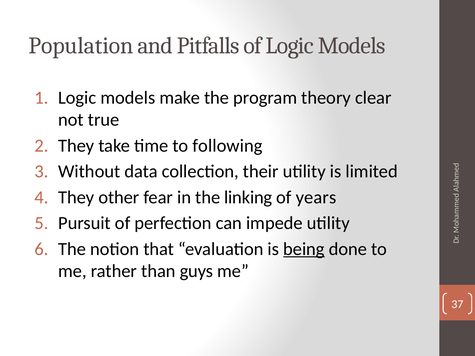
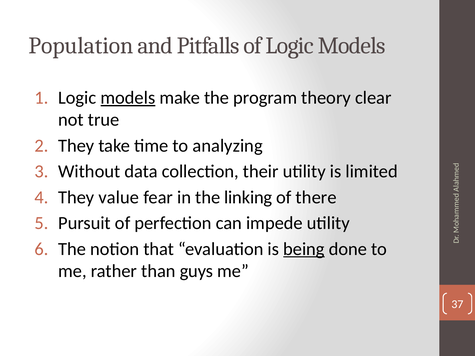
models underline: none -> present (128, 98)
following: following -> analyzing (228, 146)
other: other -> value (119, 197)
years: years -> there (316, 197)
